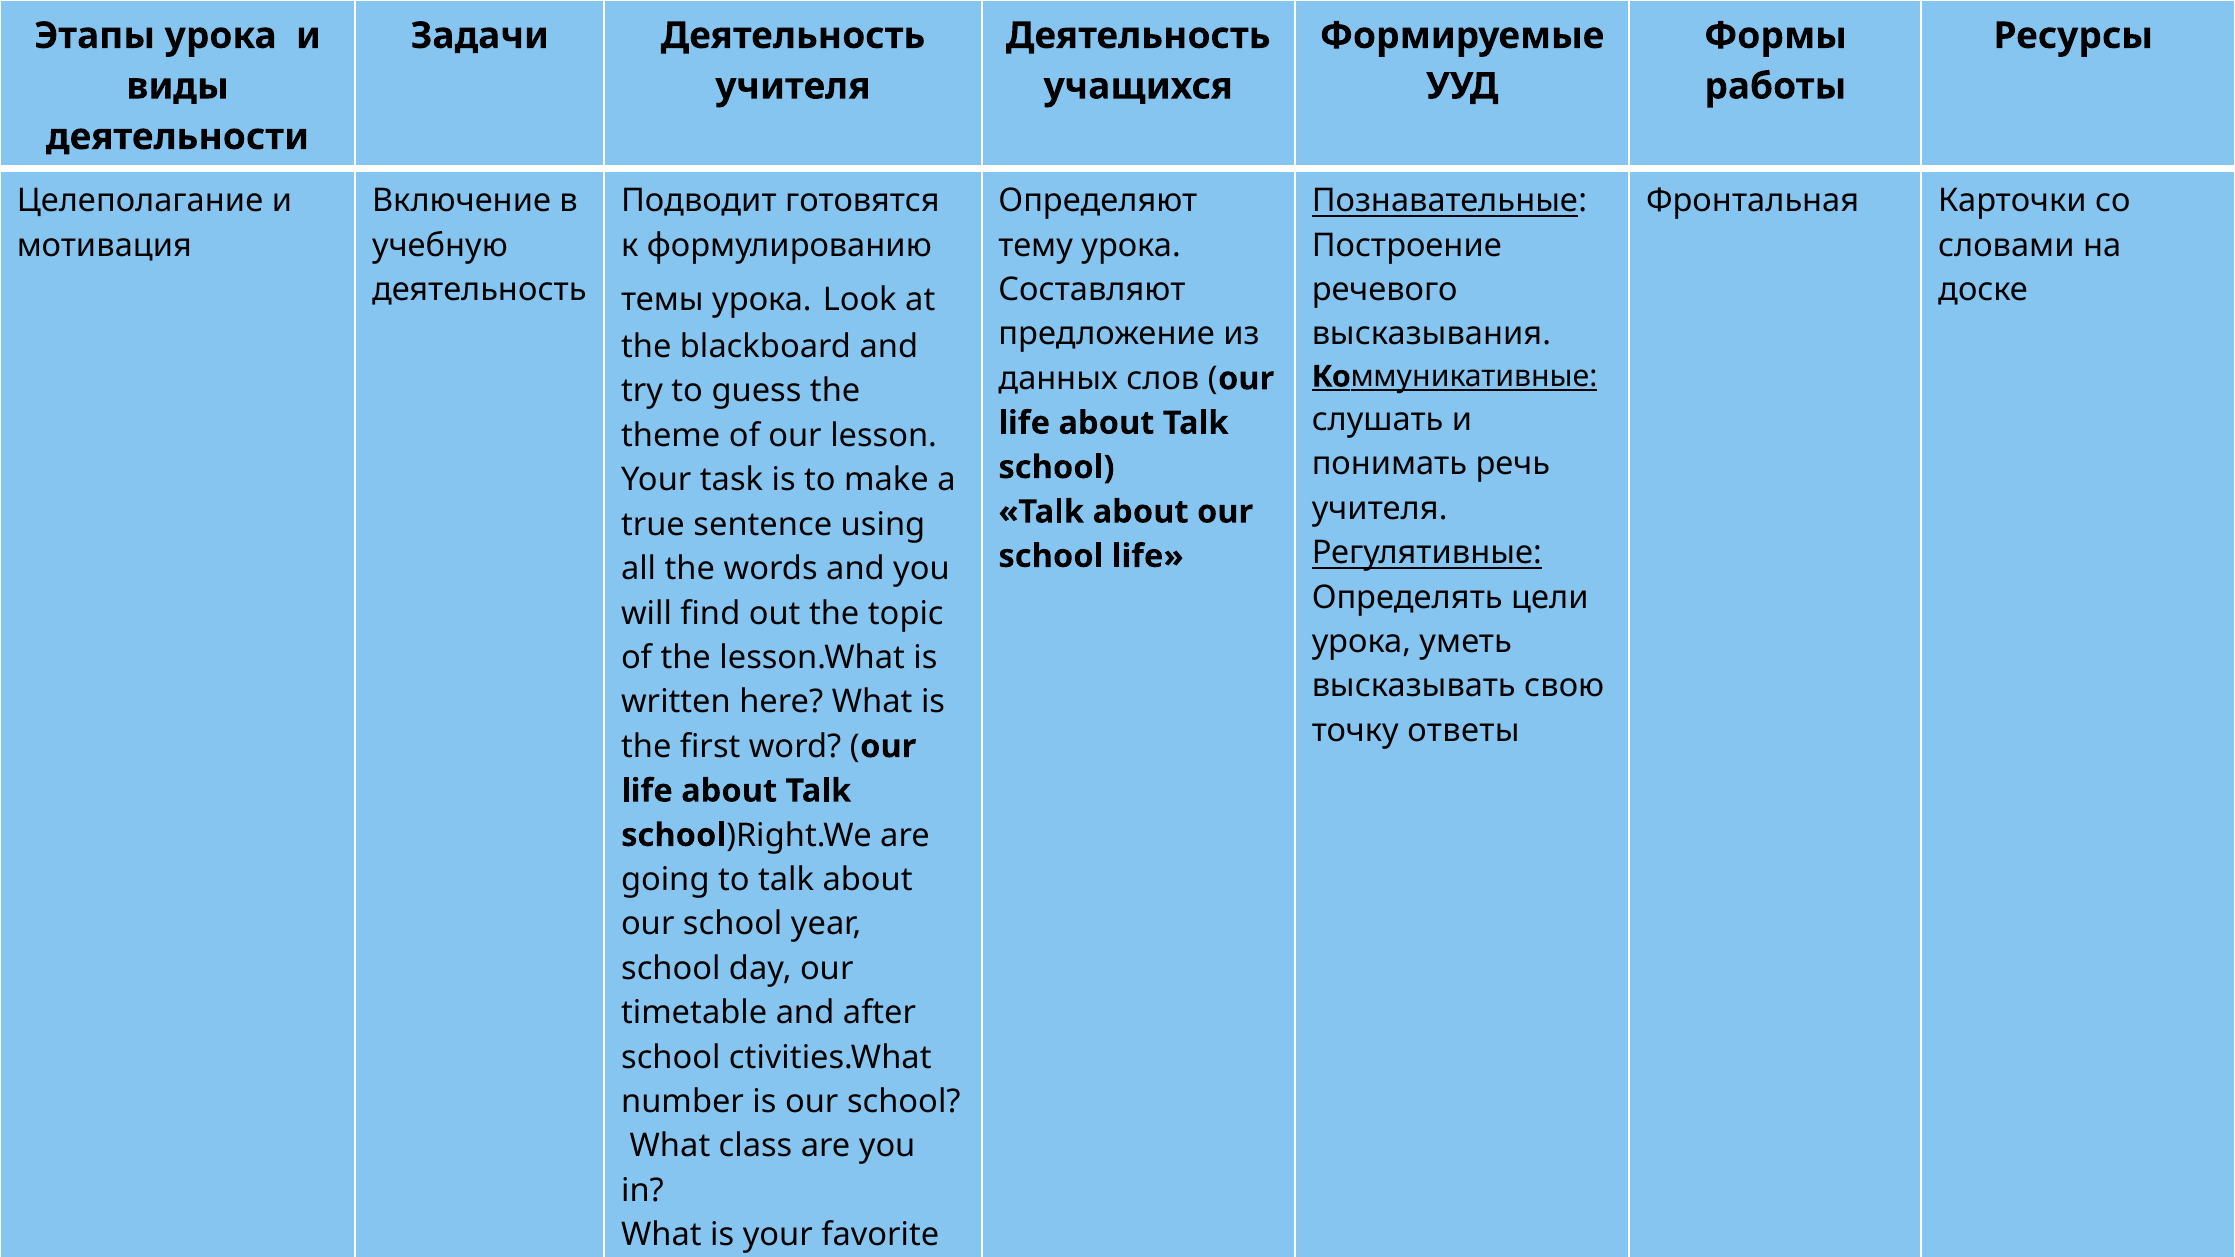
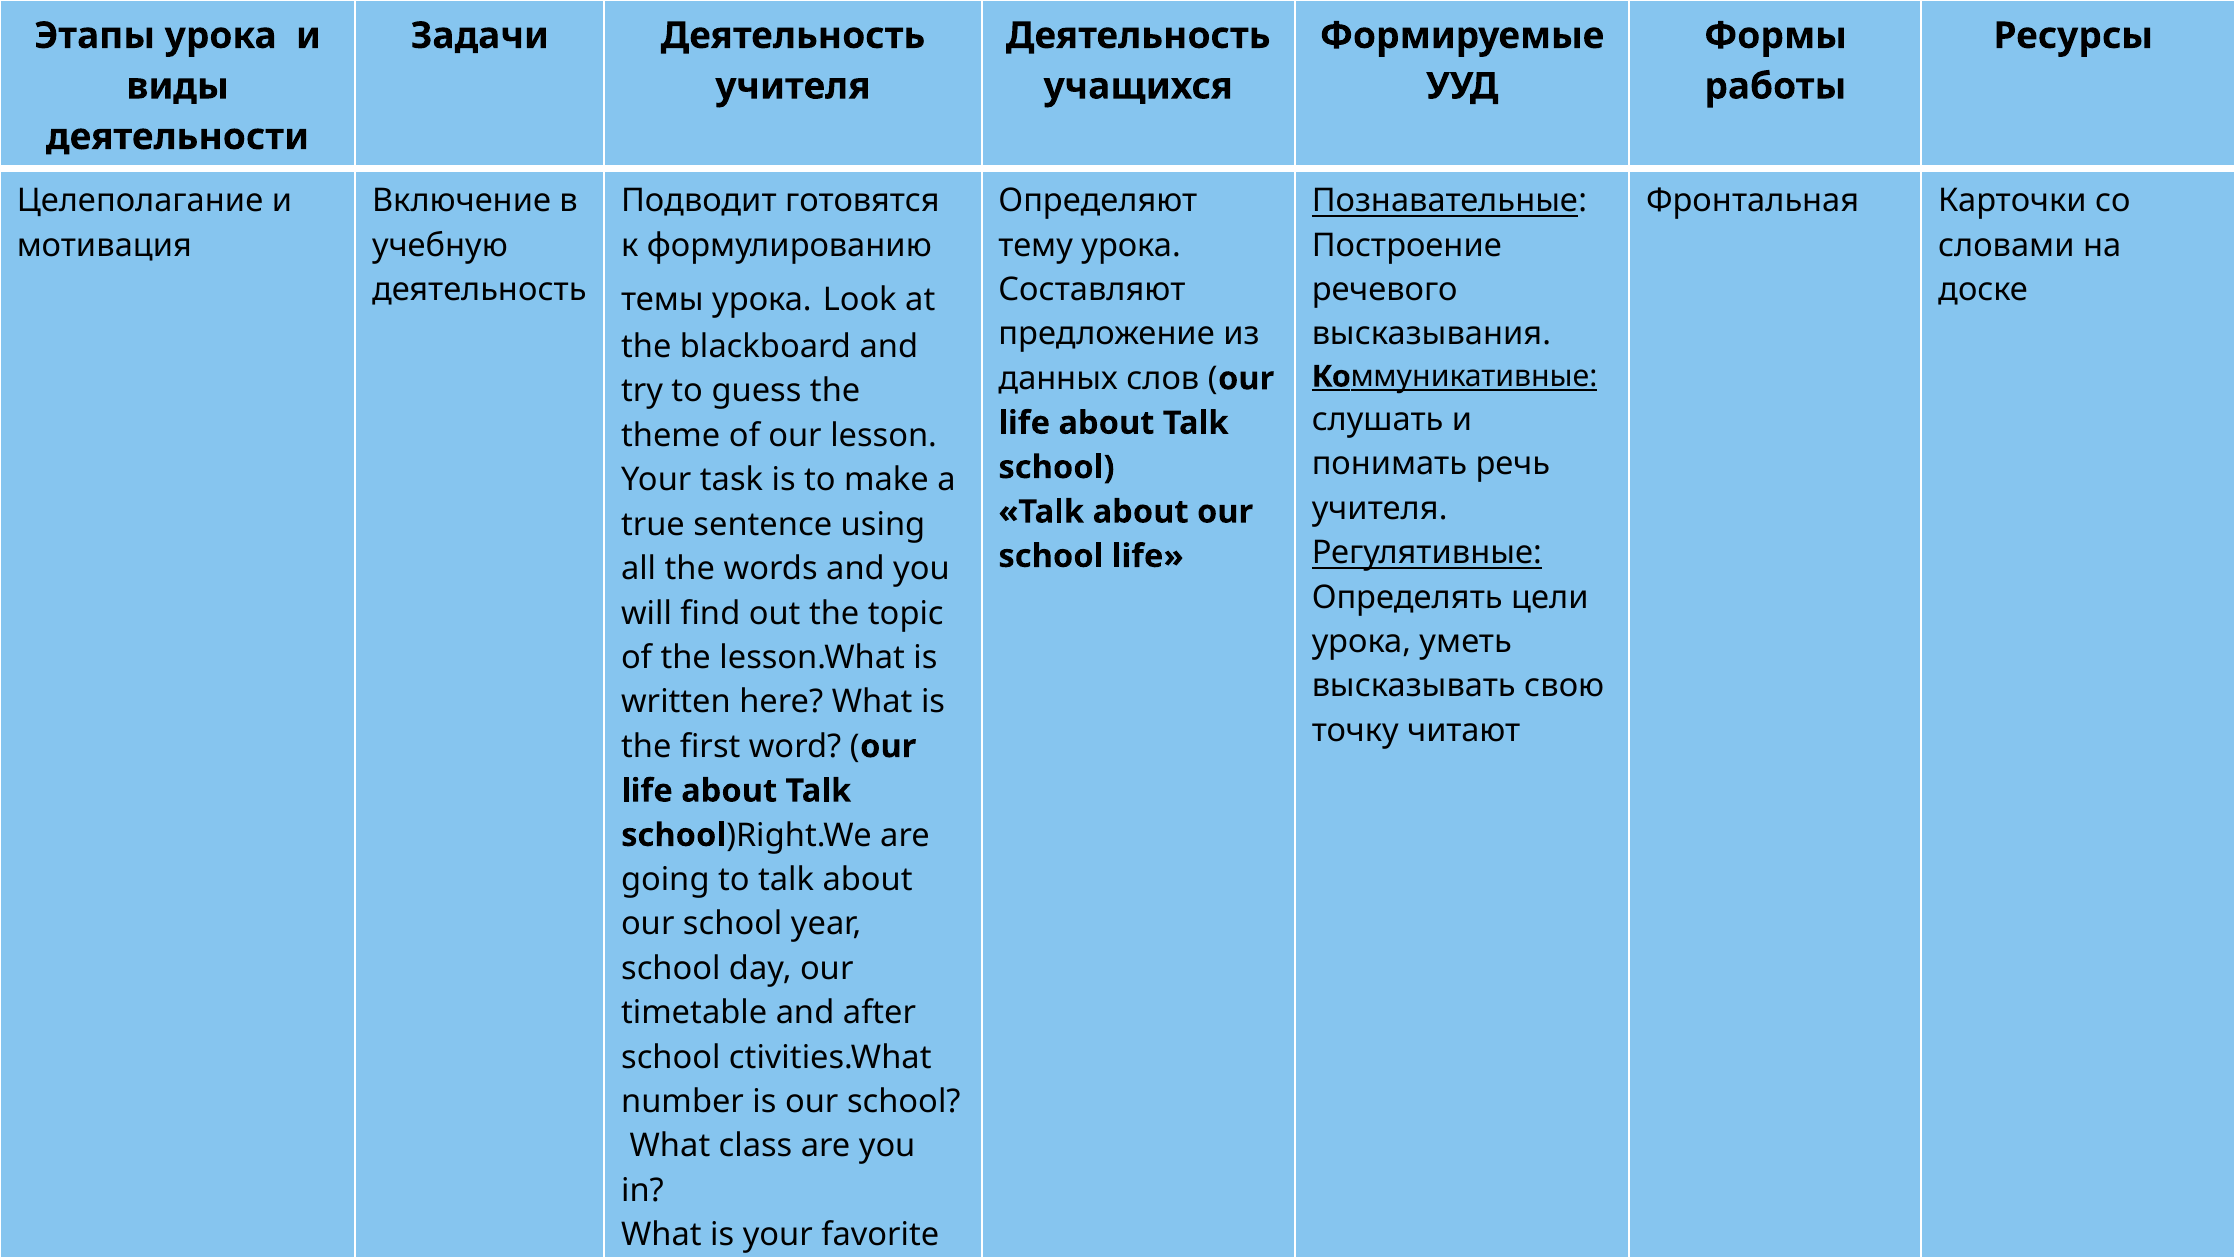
ответы: ответы -> читают (1464, 731)
